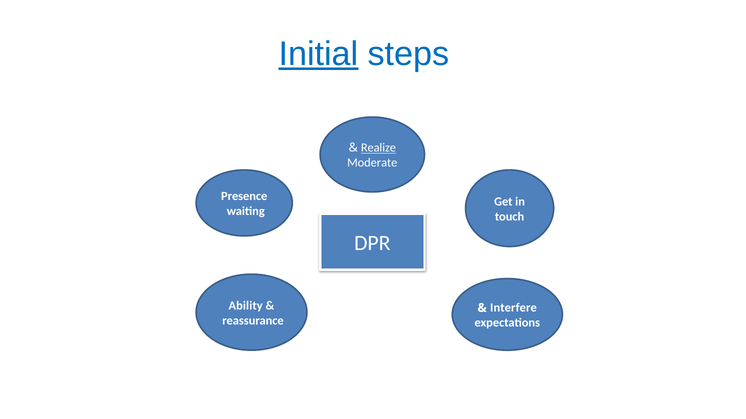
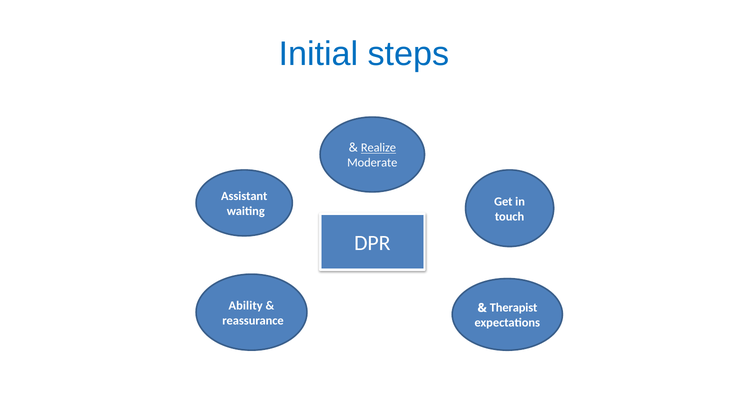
Initial underline: present -> none (318, 54)
Presence: Presence -> Assistant (244, 197)
Interfere: Interfere -> Therapist (514, 308)
